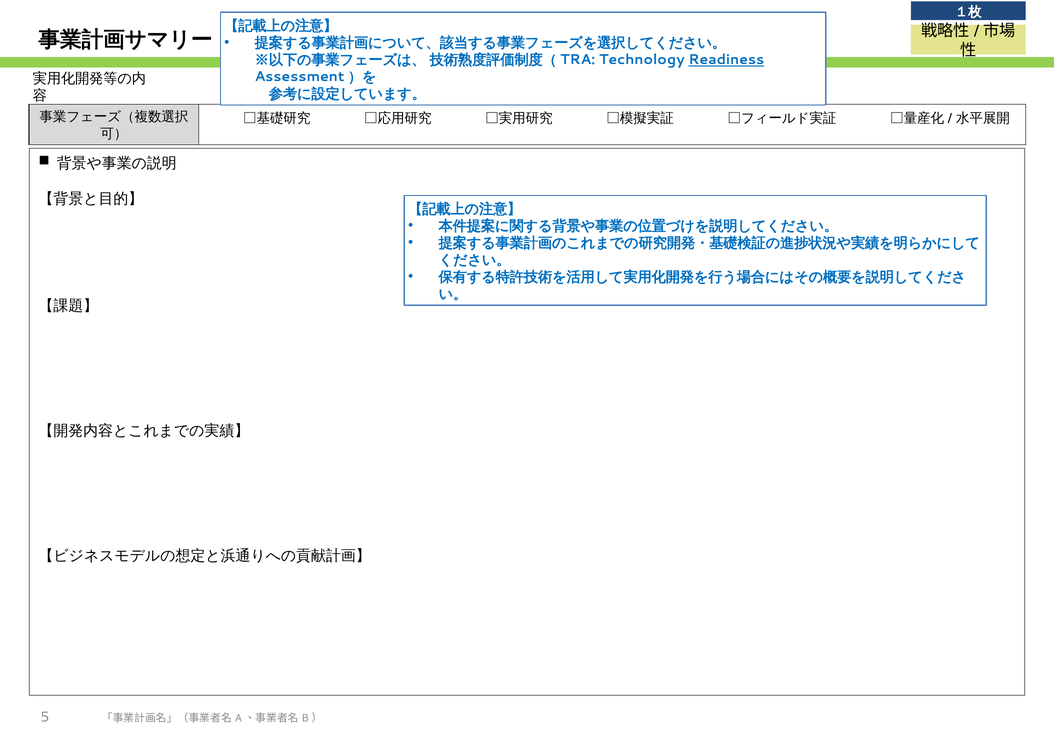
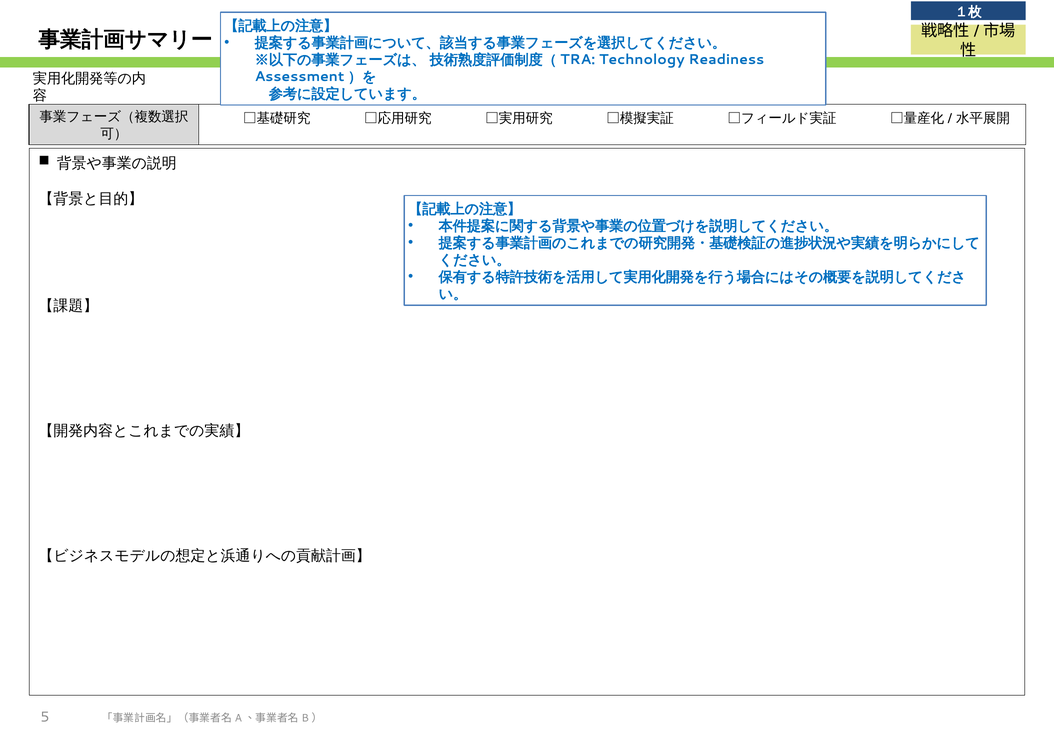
Readiness underline: present -> none (726, 60)
